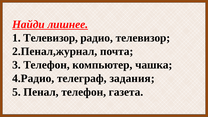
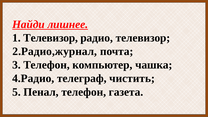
2.Пенал,журнал: 2.Пенал,журнал -> 2.Радио,журнал (55, 51)
задания: задания -> чистить (132, 78)
